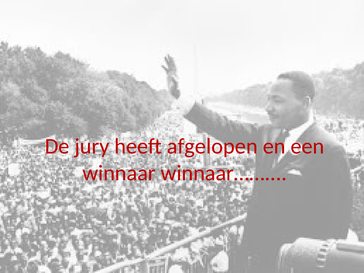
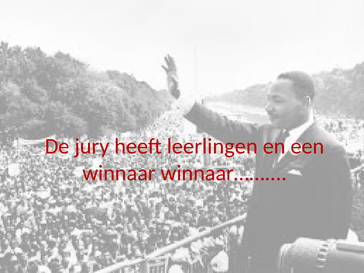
afgelopen: afgelopen -> leerlingen (212, 146)
